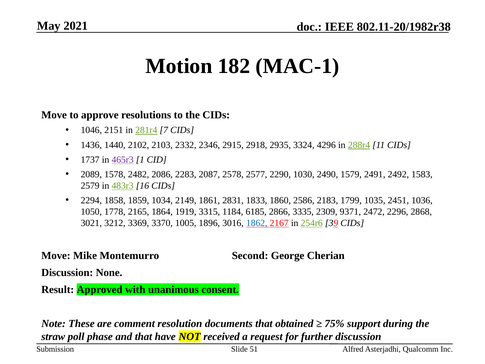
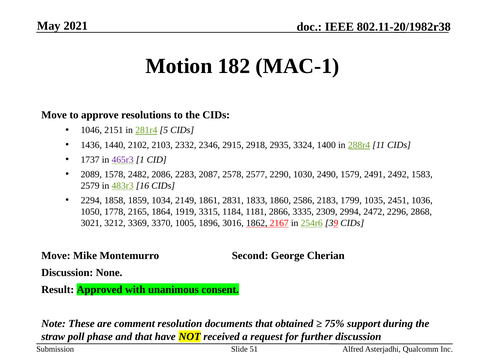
7: 7 -> 5 (164, 130)
4296: 4296 -> 1400 (326, 145)
6185: 6185 -> 1181 (256, 212)
9371: 9371 -> 2994 (350, 212)
1862 colour: blue -> black (257, 223)
